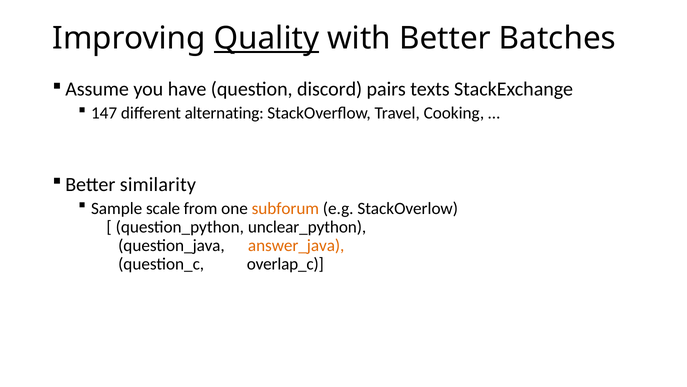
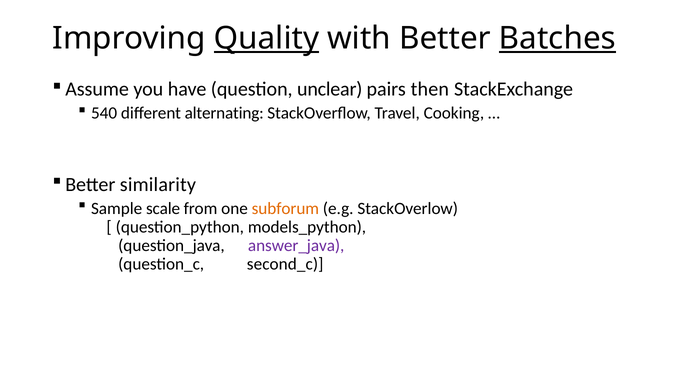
Batches underline: none -> present (557, 38)
discord: discord -> unclear (330, 89)
texts: texts -> then (430, 89)
147: 147 -> 540 (104, 113)
unclear_python: unclear_python -> models_python (307, 227)
answer_java colour: orange -> purple (296, 245)
overlap_c: overlap_c -> second_c (285, 264)
